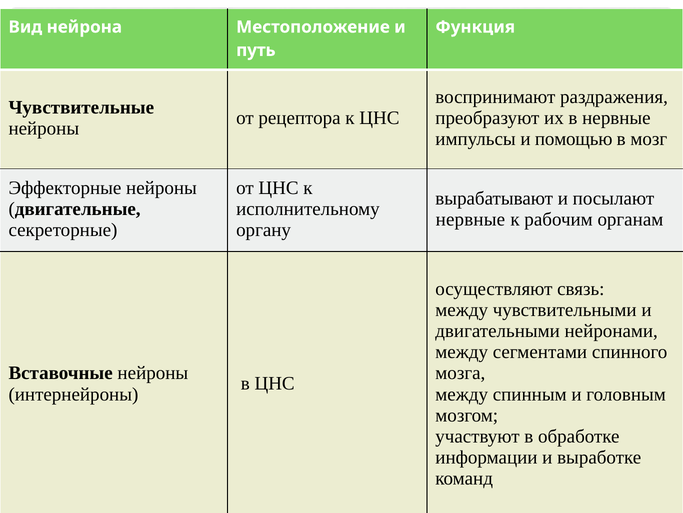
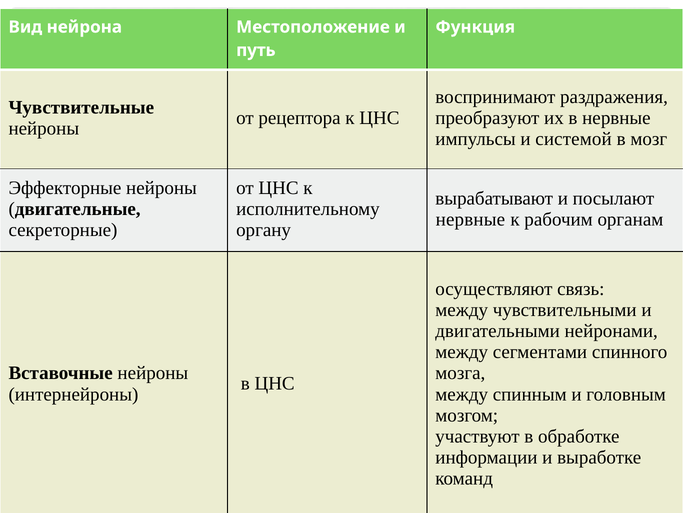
помощью: помощью -> системой (574, 139)
